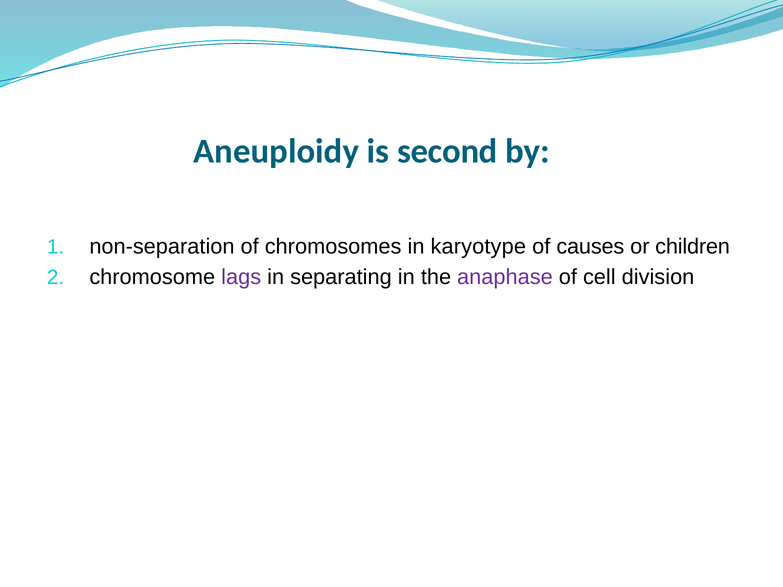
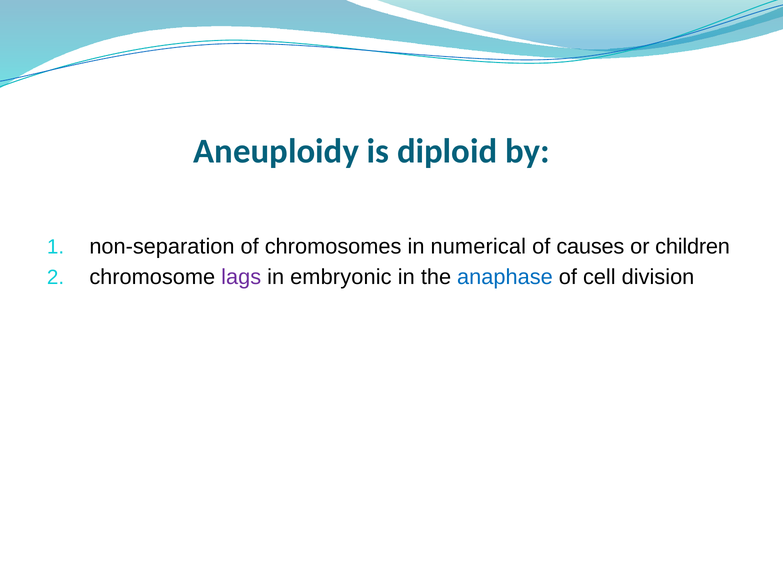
second: second -> diploid (447, 151)
karyotype: karyotype -> numerical (478, 247)
separating: separating -> embryonic (341, 277)
anaphase colour: purple -> blue (505, 277)
